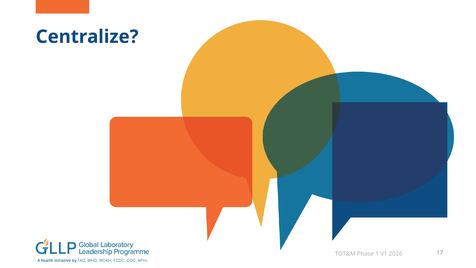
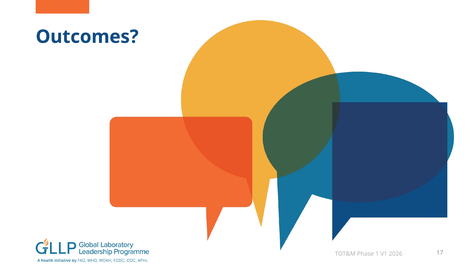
Centralize: Centralize -> Outcomes (87, 37)
